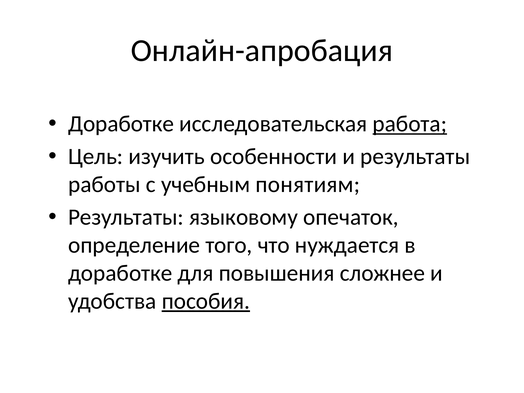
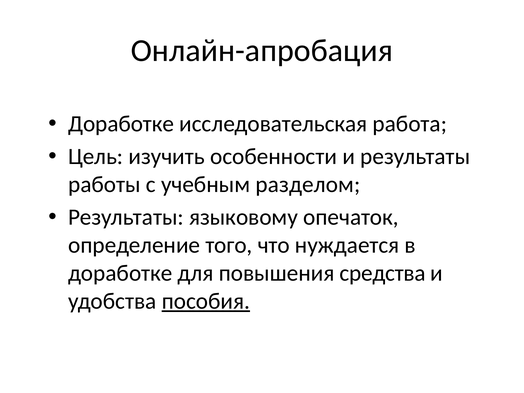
работа underline: present -> none (410, 124)
понятиям: понятиям -> разделом (308, 185)
сложнее: сложнее -> средства (382, 273)
